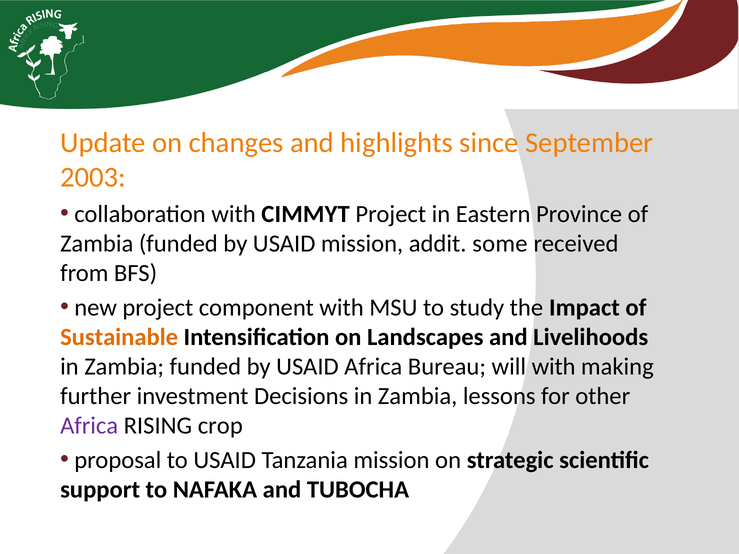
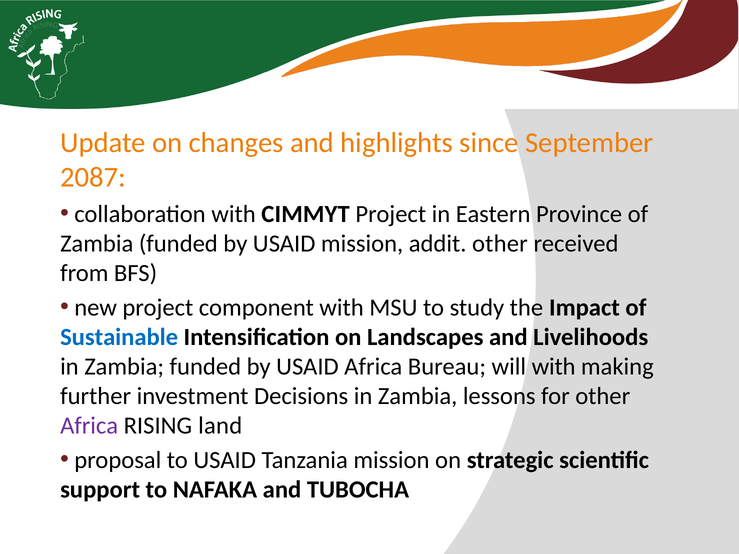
2003: 2003 -> 2087 (93, 177)
addit some: some -> other (500, 244)
Sustainable colour: orange -> blue (119, 337)
crop: crop -> land (220, 426)
